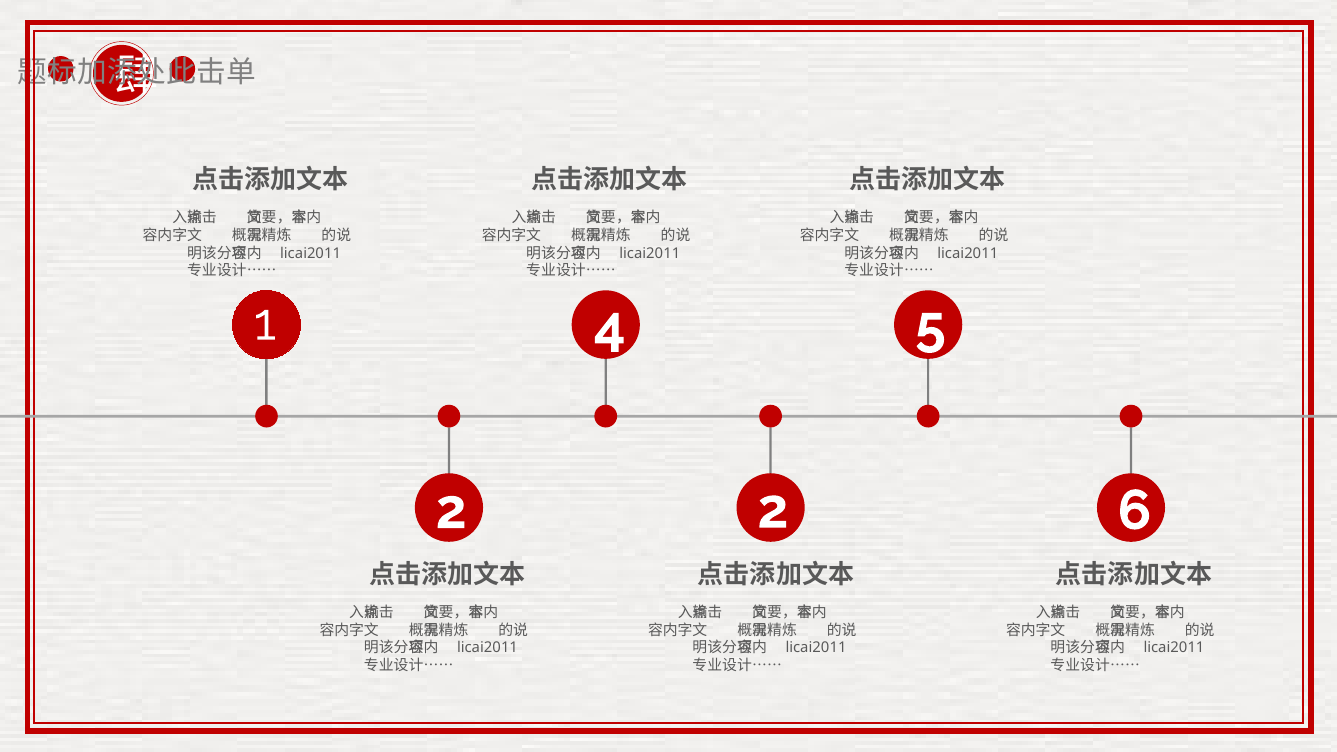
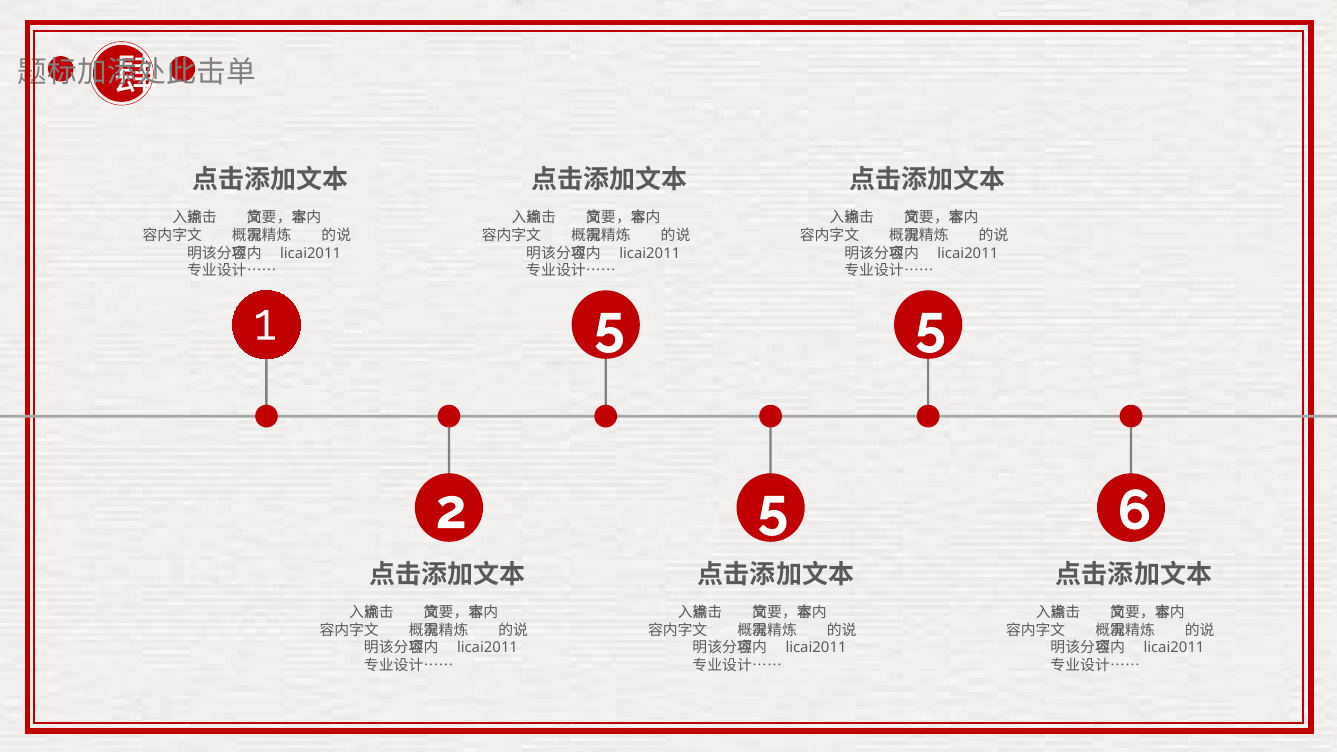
1 4: 4 -> 5 (609, 326)
2 2: 2 -> 5 (773, 509)
